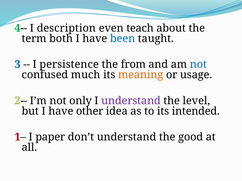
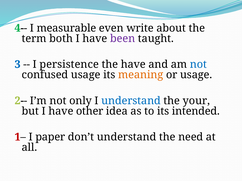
description: description -> measurable (66, 28)
teach: teach -> write (140, 28)
been colour: blue -> purple (123, 39)
the from: from -> have (133, 65)
confused much: much -> usage (86, 75)
understand colour: purple -> blue (131, 101)
level: level -> your (196, 101)
good: good -> need (191, 137)
